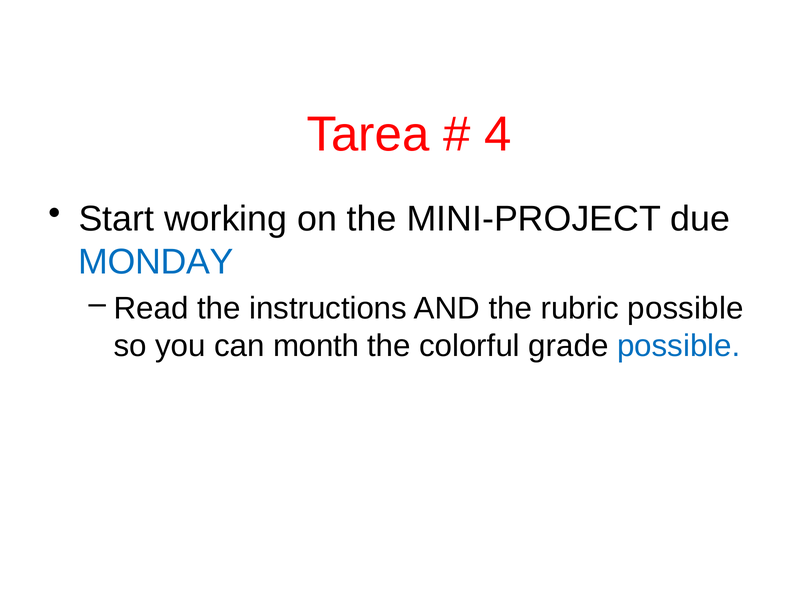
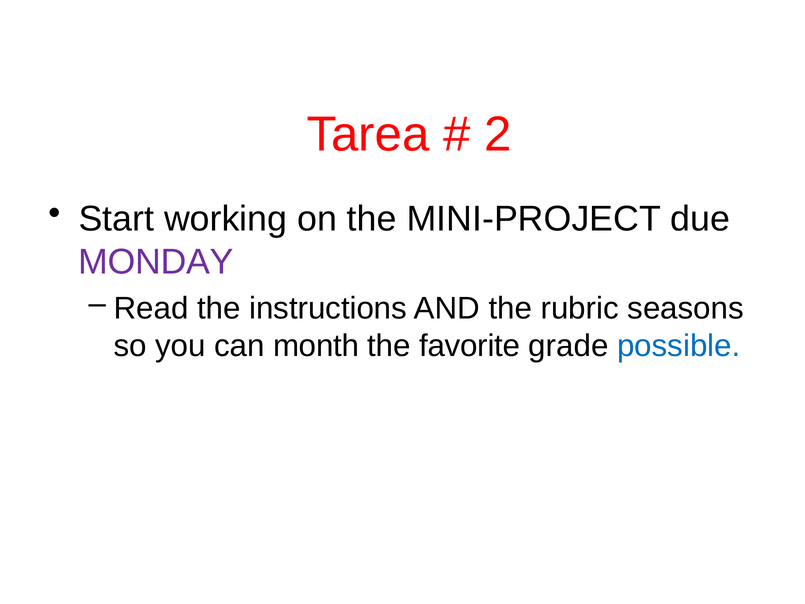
4: 4 -> 2 (498, 134)
MONDAY colour: blue -> purple (156, 262)
rubric possible: possible -> seasons (686, 308)
colorful: colorful -> favorite (470, 346)
